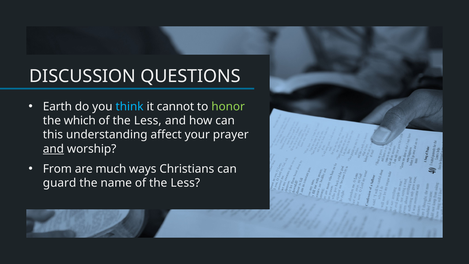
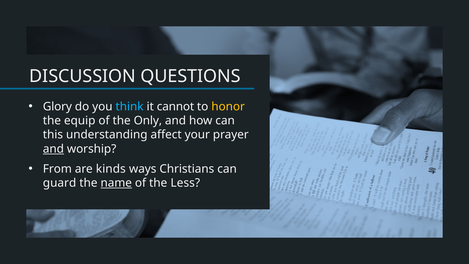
Earth: Earth -> Glory (57, 107)
honor colour: light green -> yellow (228, 107)
which: which -> equip (80, 121)
Less: Less -> Only (148, 121)
much: much -> kinds (111, 169)
name underline: none -> present (116, 183)
